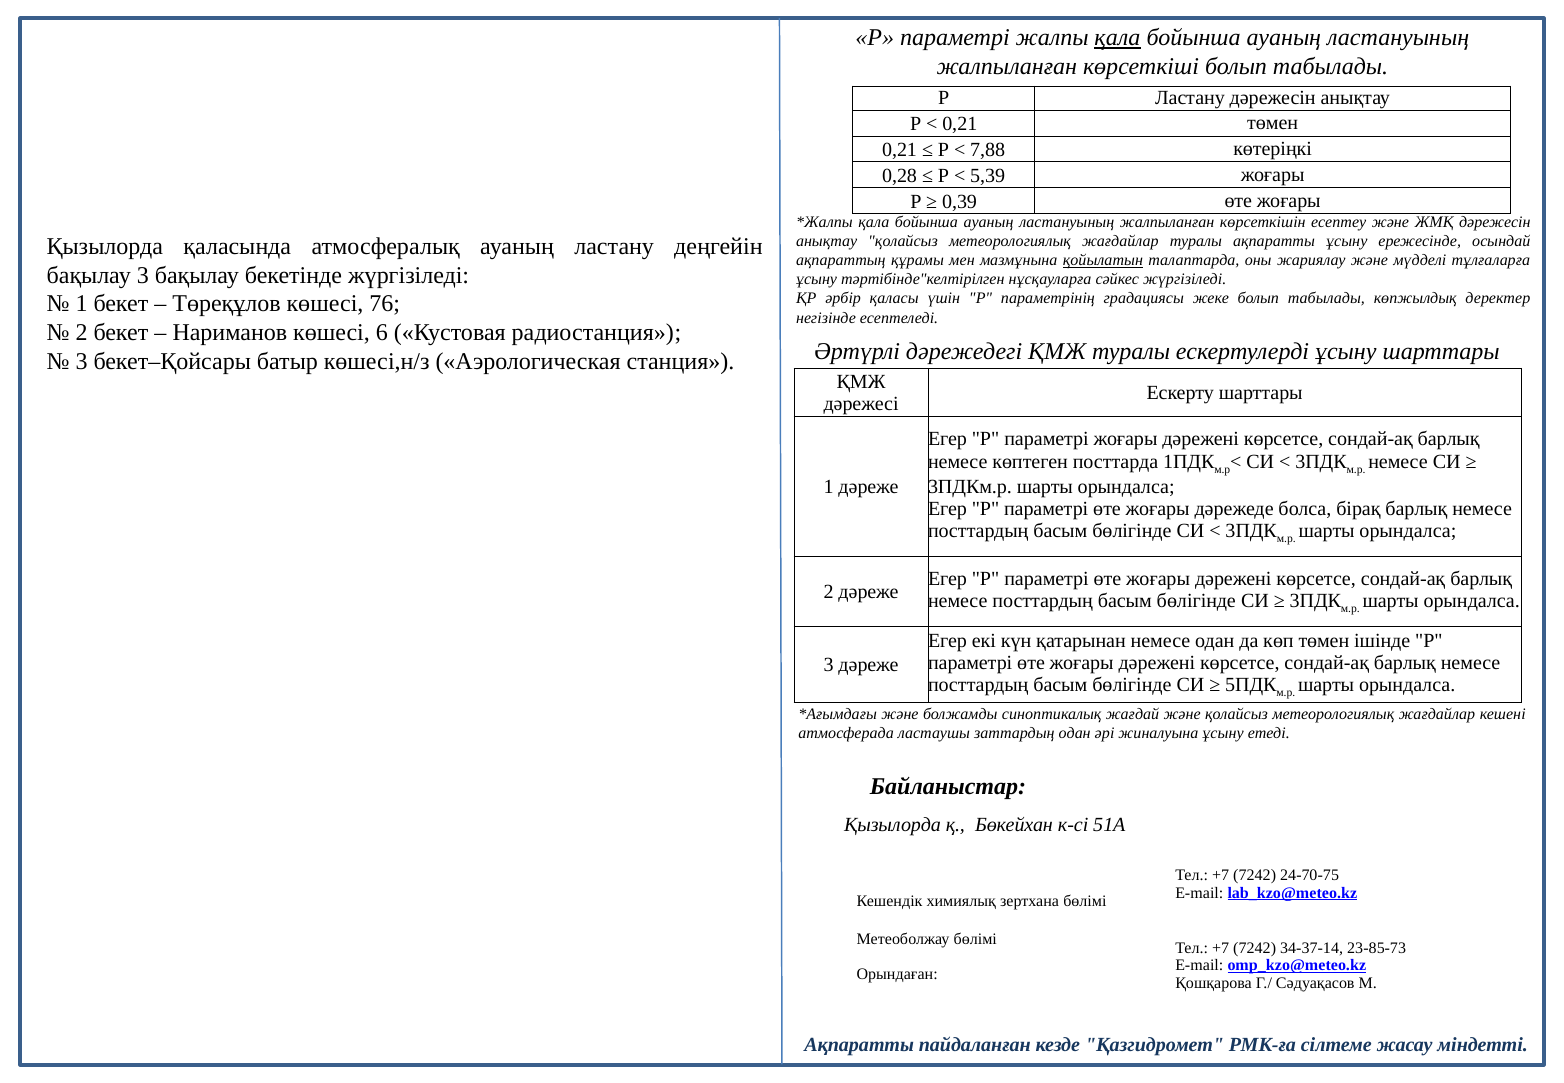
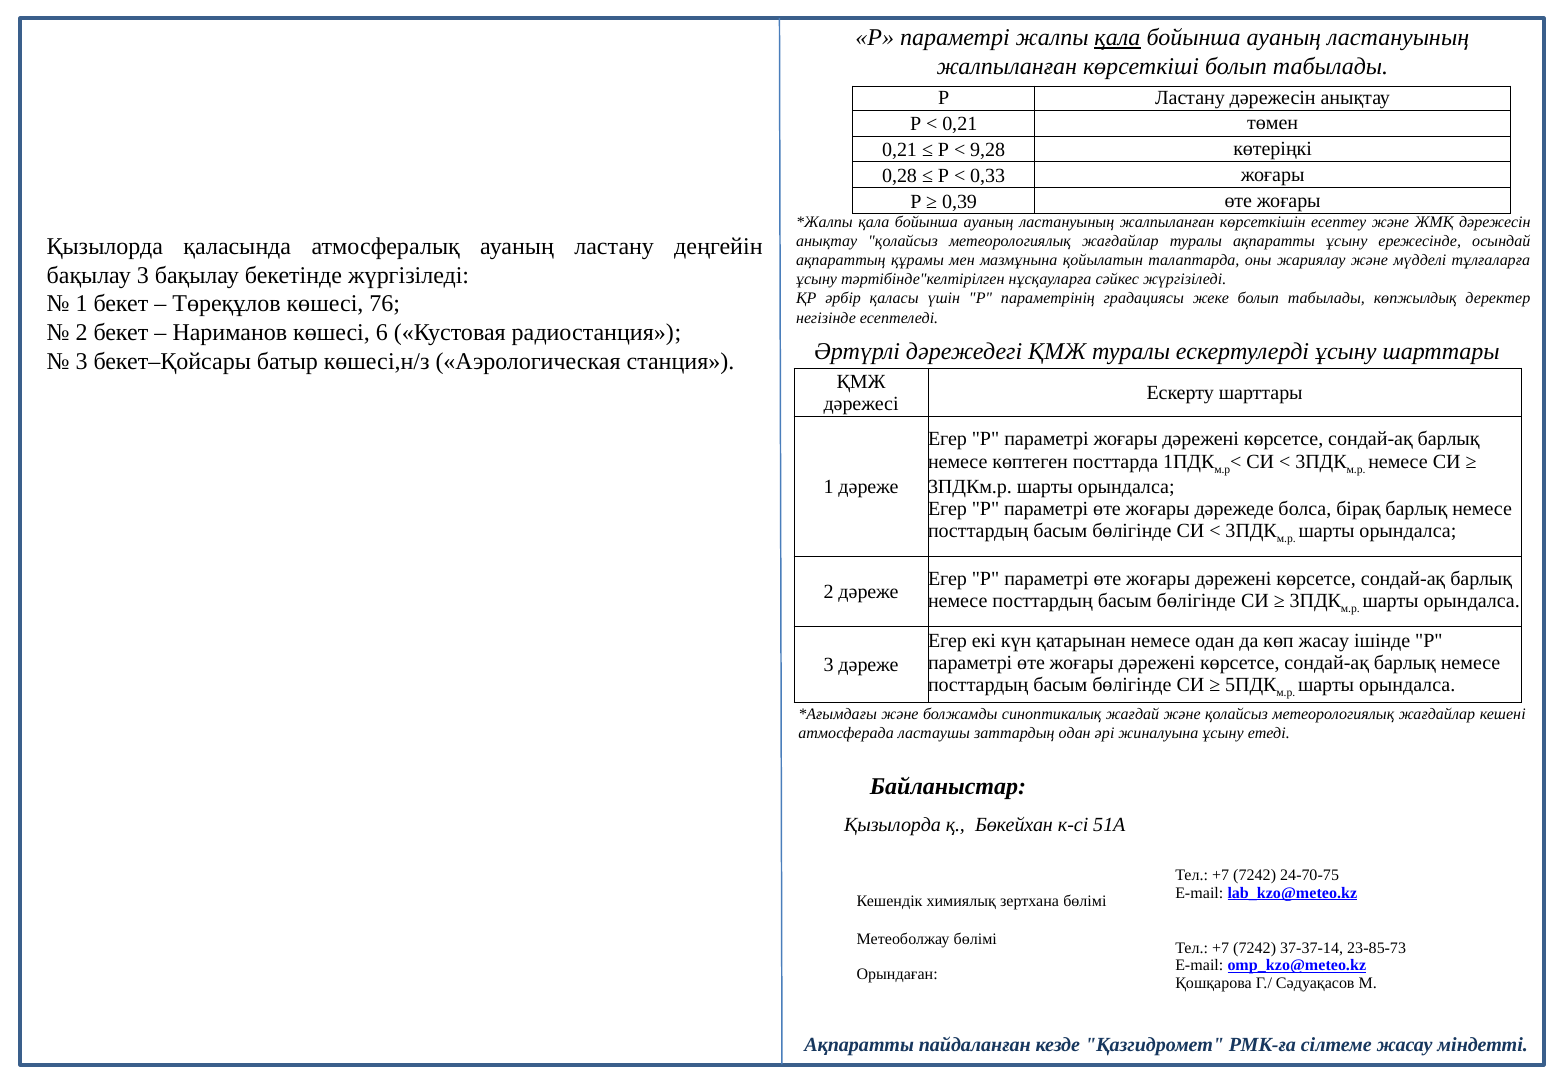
7,88: 7,88 -> 9,28 (988, 150)
5,39: 5,39 -> 0,33 (988, 176)
қойылатын underline: present -> none (1103, 260)
көп төмен: төмен -> жасау (1324, 641)
34-37-14: 34-37-14 -> 37-37-14 (1312, 948)
